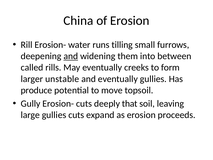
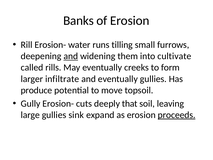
China: China -> Banks (78, 21)
between: between -> cultivate (174, 56)
unstable: unstable -> infiltrate (62, 79)
gullies cuts: cuts -> sink (76, 115)
proceeds underline: none -> present (177, 115)
